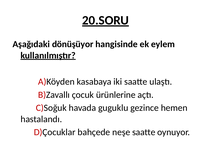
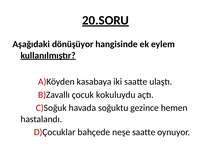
ürünlerine: ürünlerine -> kokuluydu (116, 95)
guguklu: guguklu -> soğuktu (113, 108)
